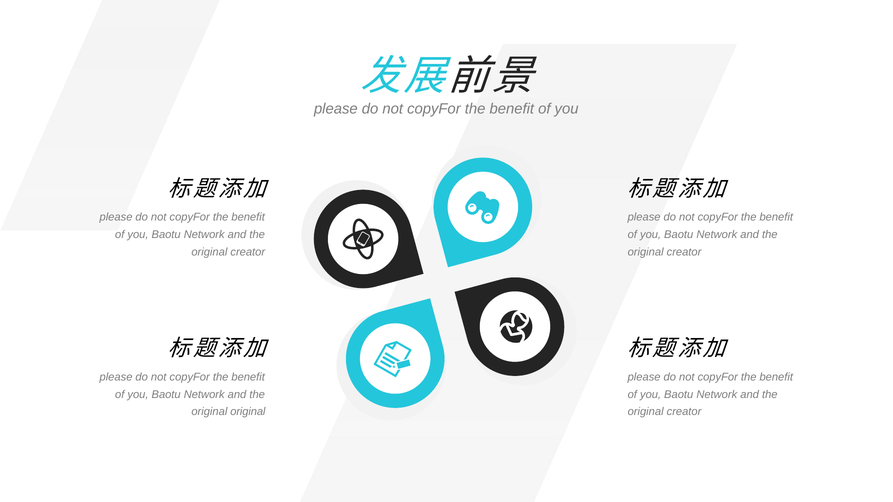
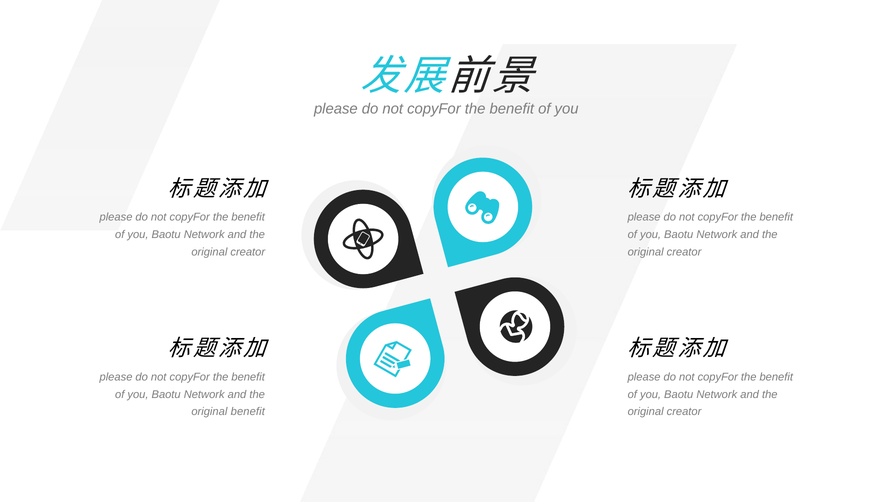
original original: original -> benefit (248, 412)
